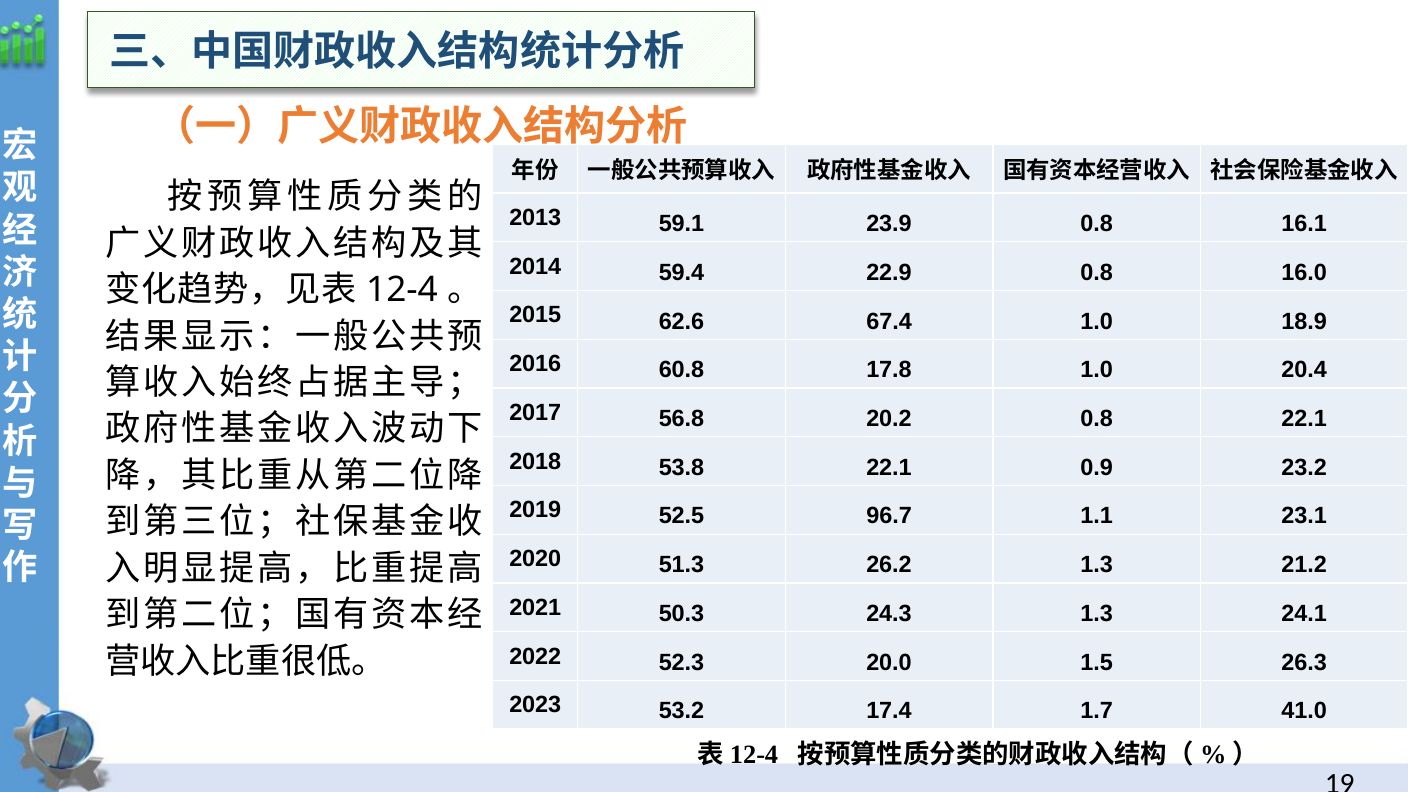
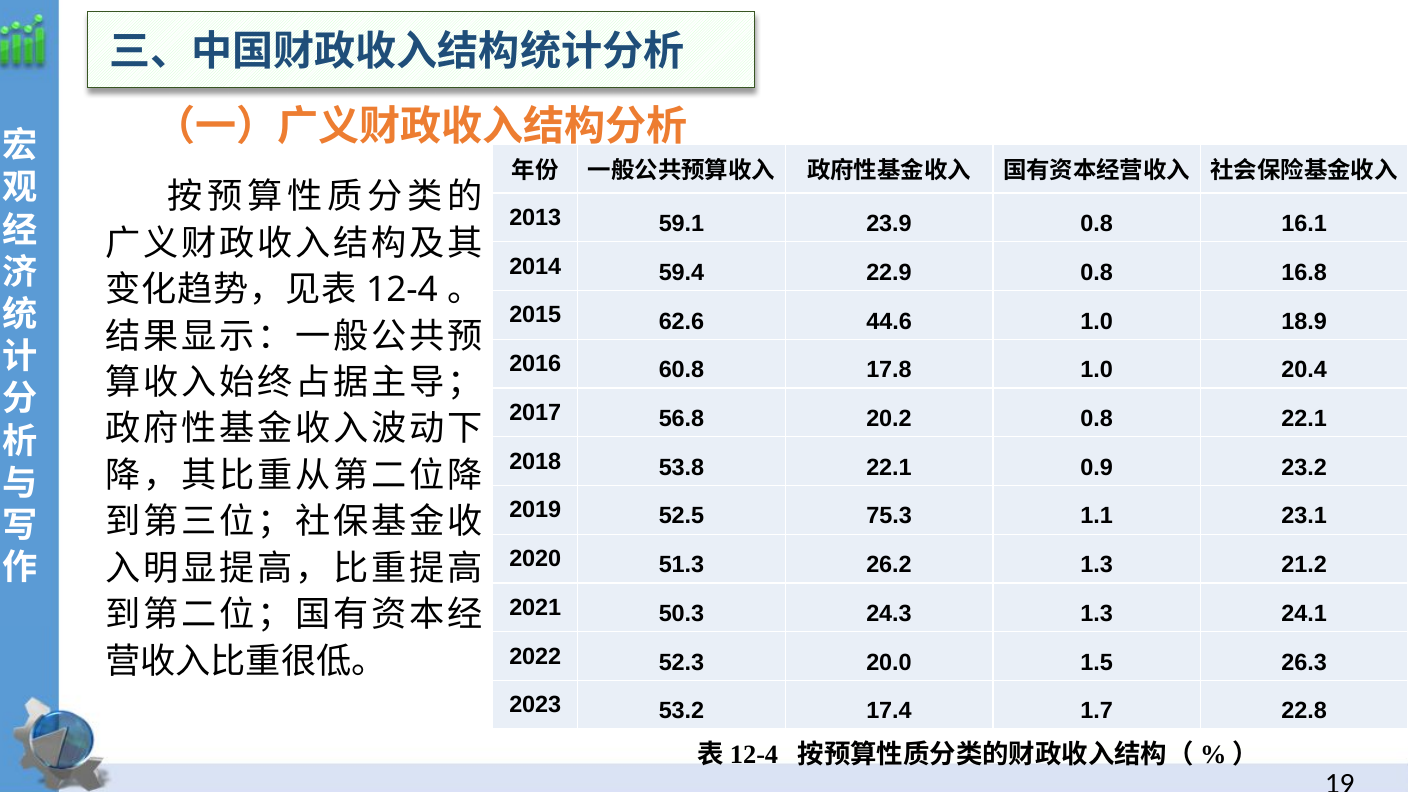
16.0: 16.0 -> 16.8 (1304, 273)
67.4: 67.4 -> 44.6 (889, 321)
96.7: 96.7 -> 75.3 (889, 516)
41.0: 41.0 -> 22.8 (1304, 711)
